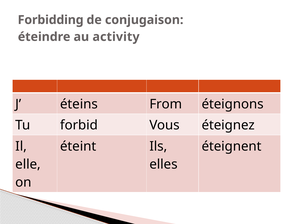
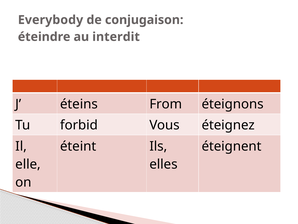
Forbidding: Forbidding -> Everybody (51, 20)
activity: activity -> interdit (116, 37)
